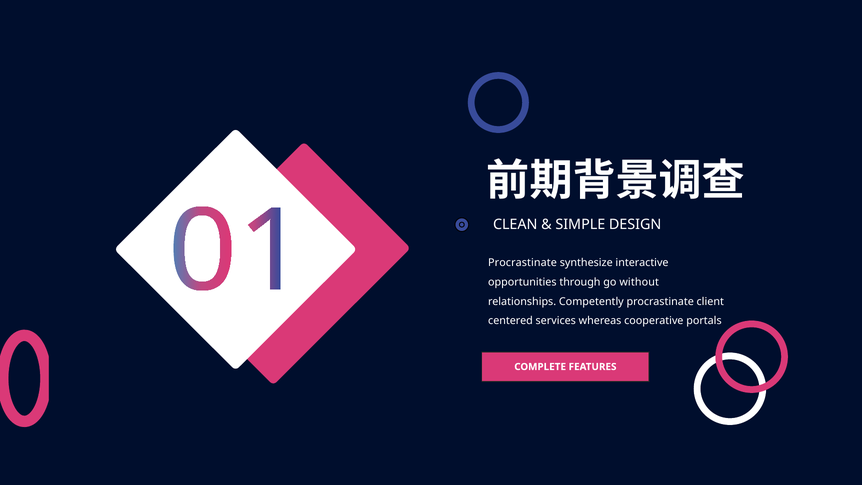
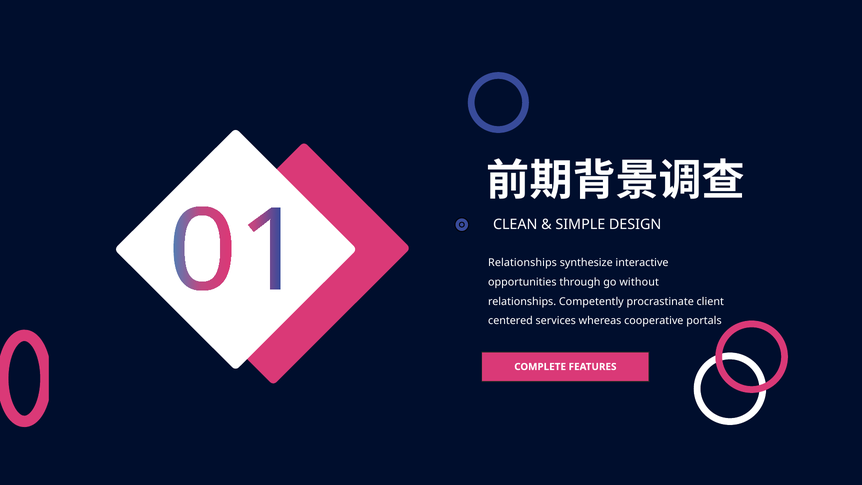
Procrastinate: Procrastinate -> Relationships (522, 263)
